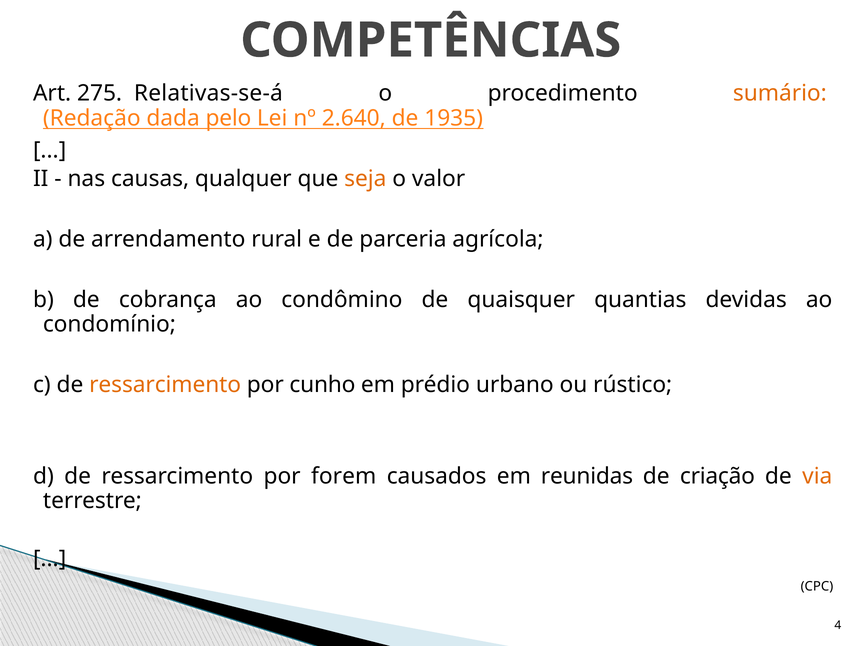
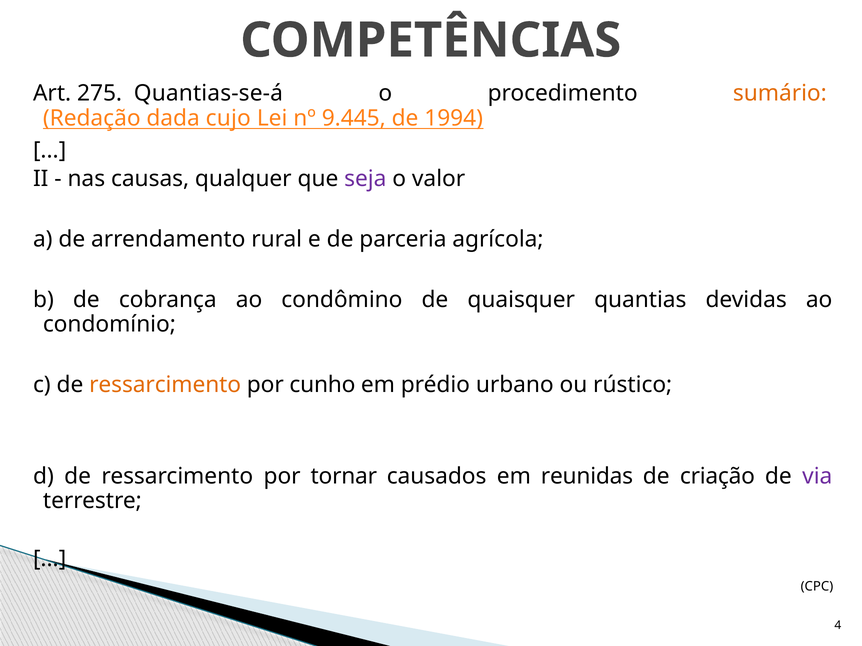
Relativas-se-á: Relativas-se-á -> Quantias-se-á (208, 94)
pelo: pelo -> cujo (228, 118)
2.640: 2.640 -> 9.445 (354, 118)
1935: 1935 -> 1994 (454, 118)
seja colour: orange -> purple (365, 179)
forem: forem -> tornar (344, 477)
via colour: orange -> purple (817, 477)
